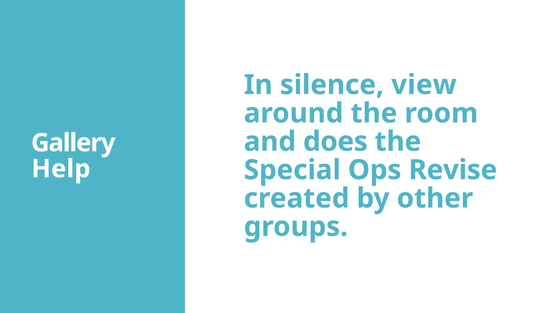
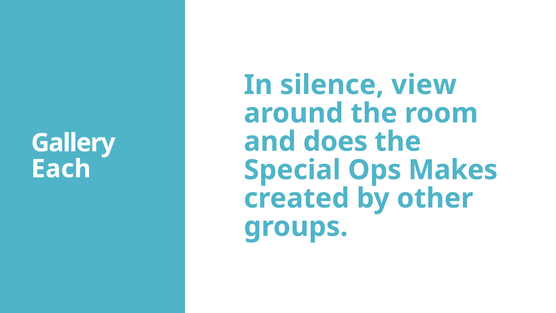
Help: Help -> Each (61, 169)
Revise: Revise -> Makes (453, 170)
